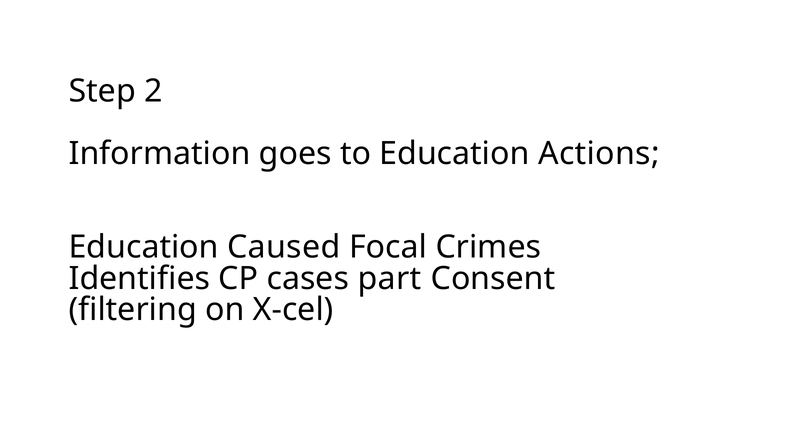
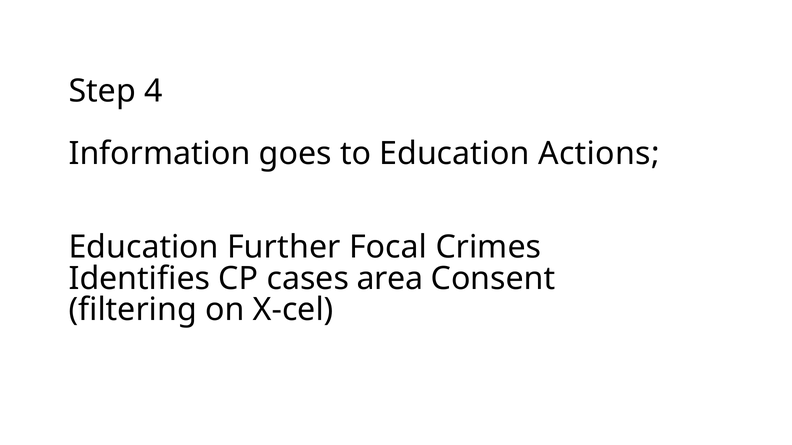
2: 2 -> 4 (153, 91)
Caused: Caused -> Further (284, 247)
part: part -> area (390, 279)
